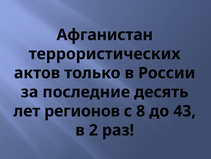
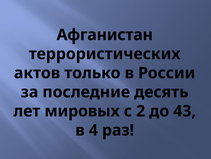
регионов: регионов -> мировых (82, 111)
8: 8 -> 2 (141, 111)
2: 2 -> 4 (93, 130)
